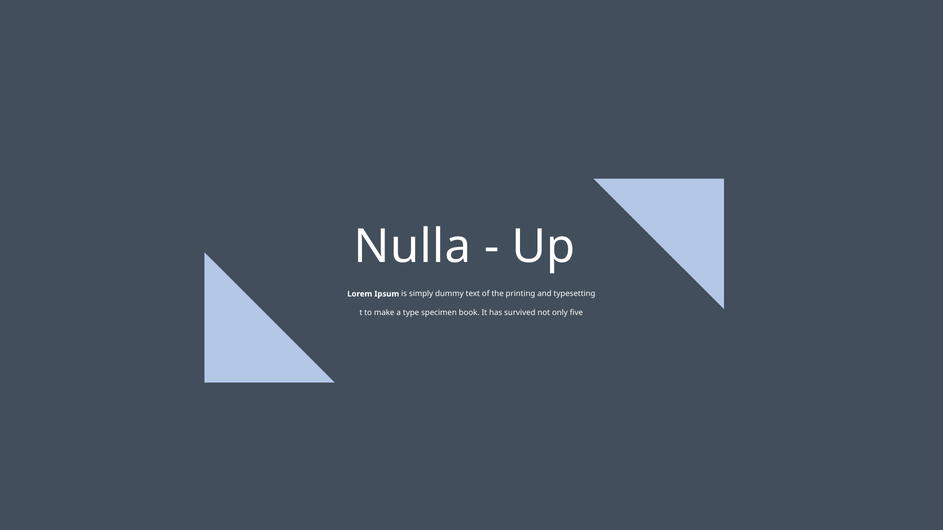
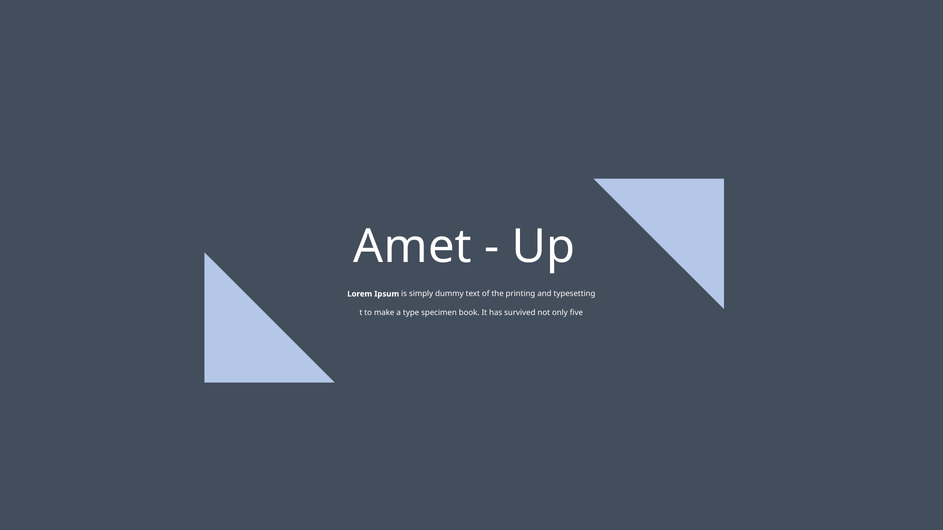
Nulla: Nulla -> Amet (413, 247)
